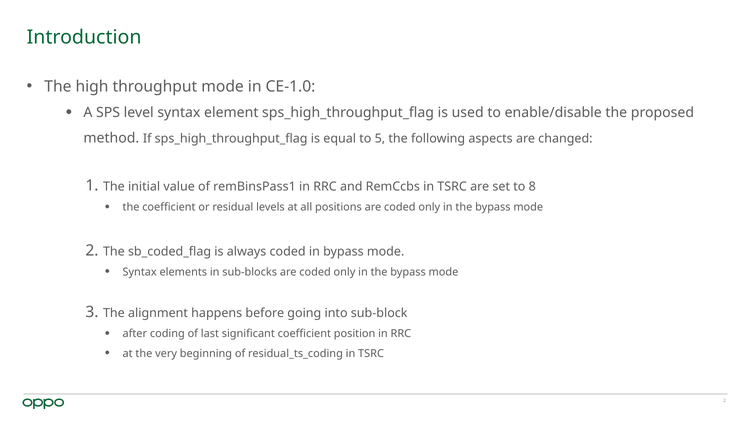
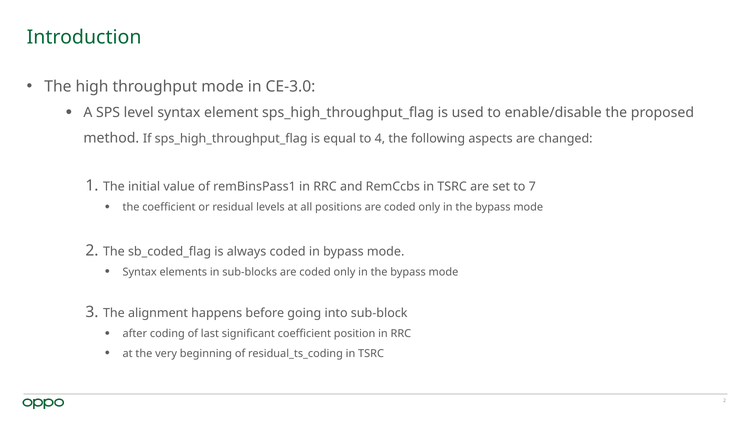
CE-1.0: CE-1.0 -> CE-3.0 (291, 87)
5: 5 -> 4 (380, 139)
8: 8 -> 7 (532, 187)
